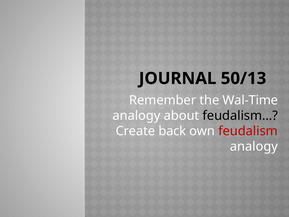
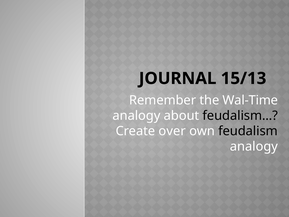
50/13: 50/13 -> 15/13 (244, 78)
back: back -> over (172, 131)
feudalism colour: red -> black (248, 131)
